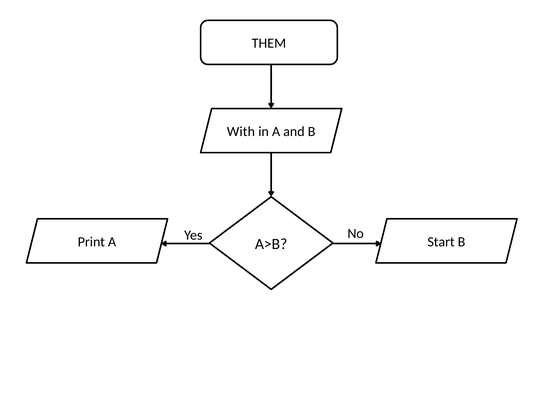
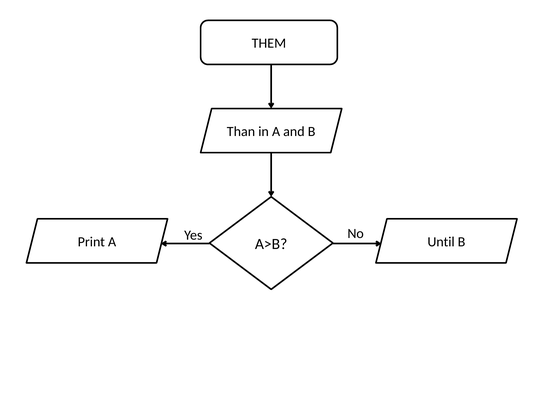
With: With -> Than (241, 132)
Start: Start -> Until (441, 242)
